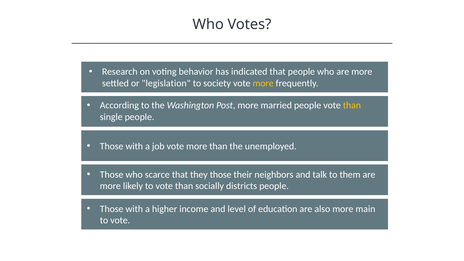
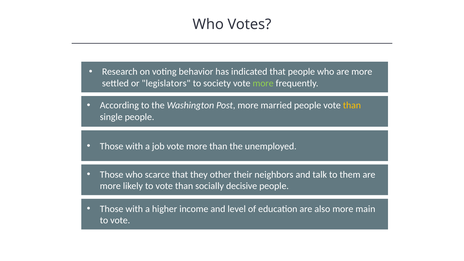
legislation: legislation -> legislators (166, 83)
more colour: yellow -> light green (263, 83)
they those: those -> other (221, 175)
districts: districts -> decisive (242, 186)
